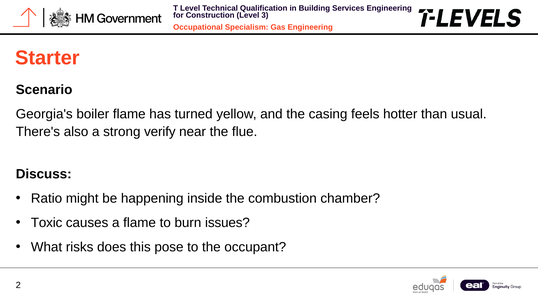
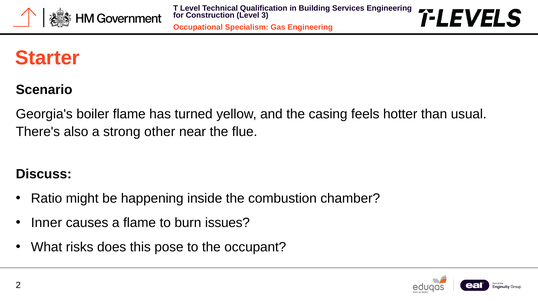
verify: verify -> other (160, 132)
Toxic: Toxic -> Inner (46, 223)
